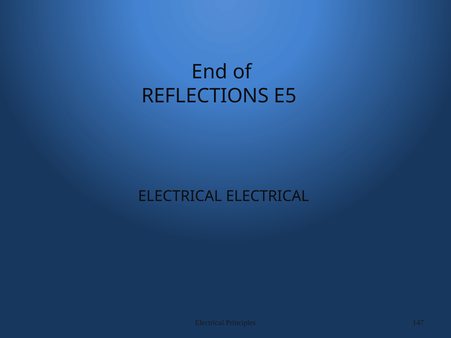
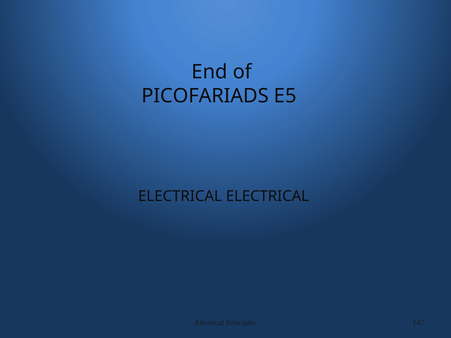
REFLECTIONS: REFLECTIONS -> PICOFARIADS (205, 96)
